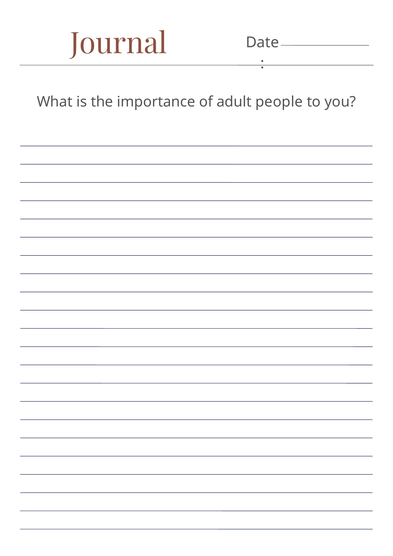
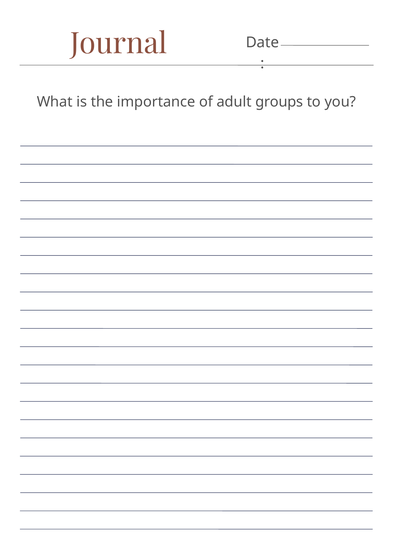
people: people -> groups (279, 102)
